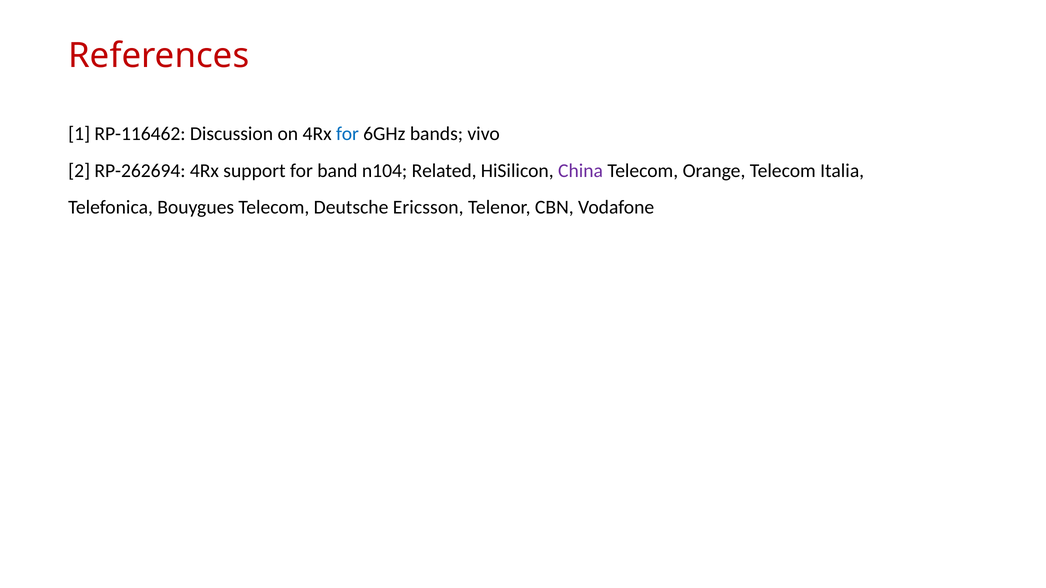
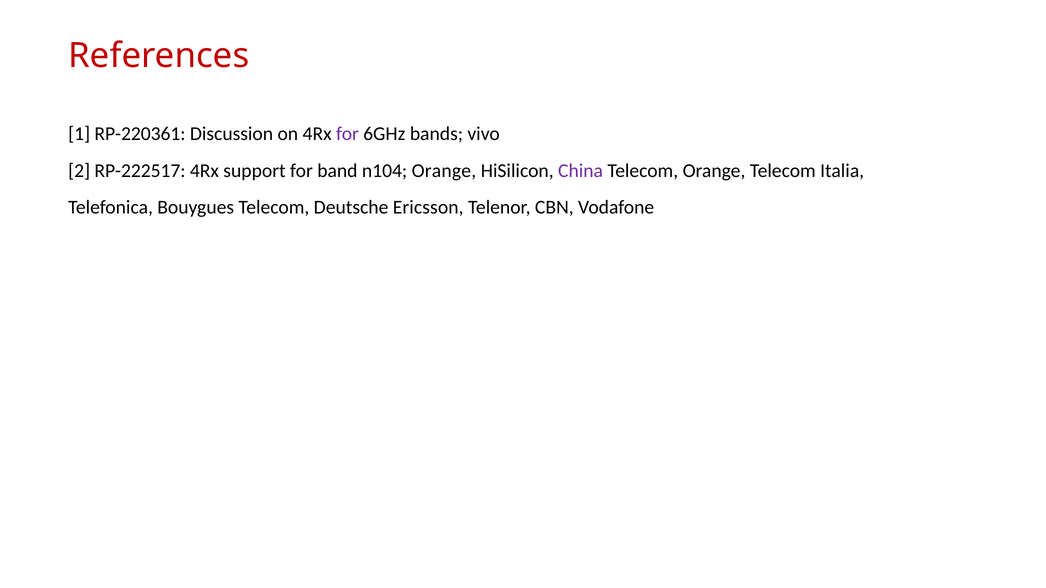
RP-116462: RP-116462 -> RP-220361 (140, 134)
for colour: blue -> purple (347, 134)
RP-262694: RP-262694 -> RP-222517 (140, 171)
n104 Related: Related -> Orange (444, 171)
